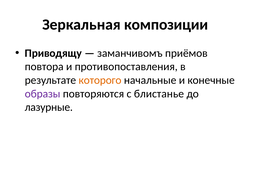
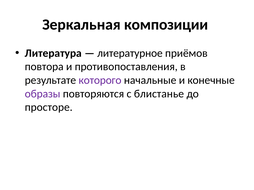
Приводящу: Приводящу -> Литература (53, 53)
заманчивомъ: заманчивомъ -> литературное (130, 53)
которого colour: orange -> purple (100, 80)
лазурные: лазурные -> просторе (49, 107)
